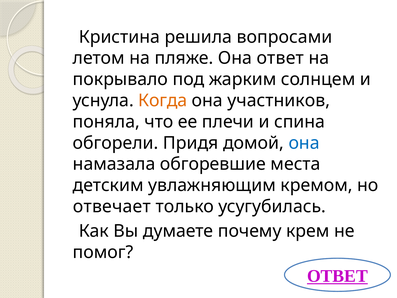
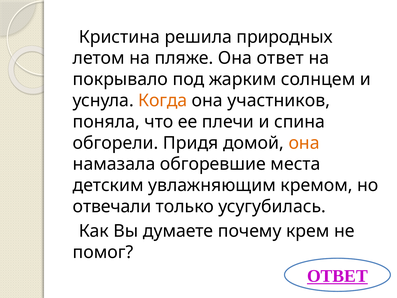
вопросами: вопросами -> природных (285, 37)
она colour: blue -> orange (304, 143)
отвечает: отвечает -> отвечали (112, 206)
